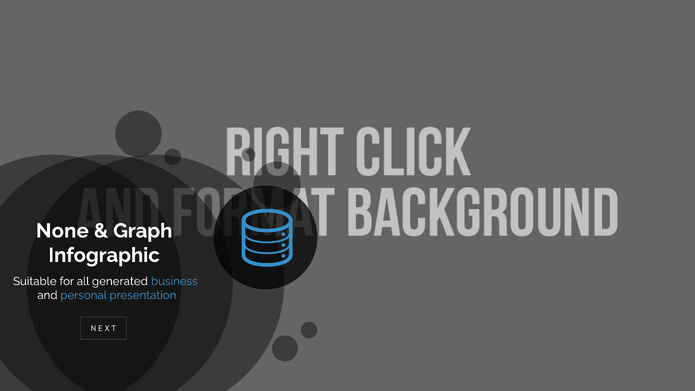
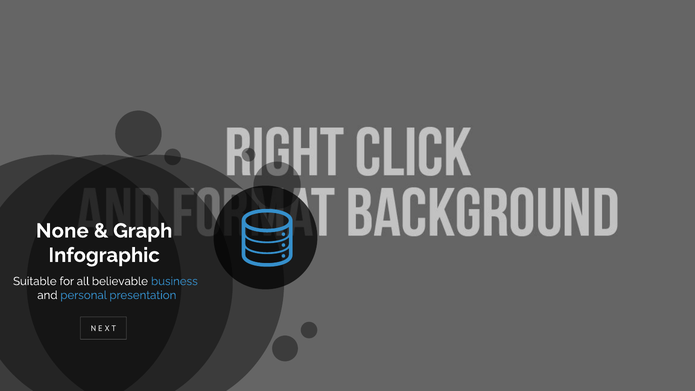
generated: generated -> believable (120, 281)
